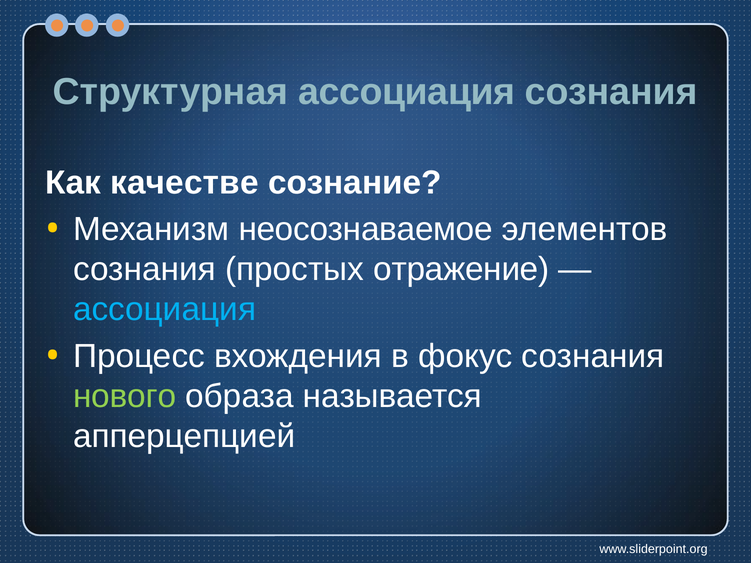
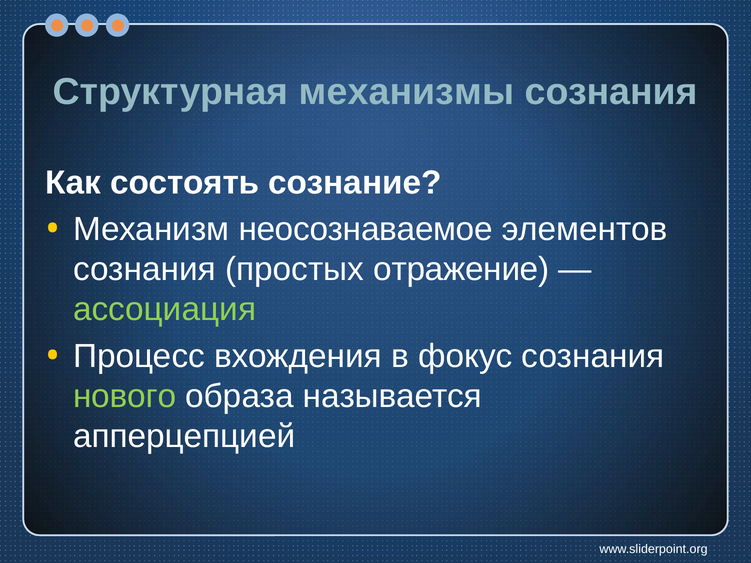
Структурная ассоциация: ассоциация -> механизмы (406, 92)
качестве: качестве -> состоять (185, 183)
ассоциация colour: light blue -> light green (165, 309)
